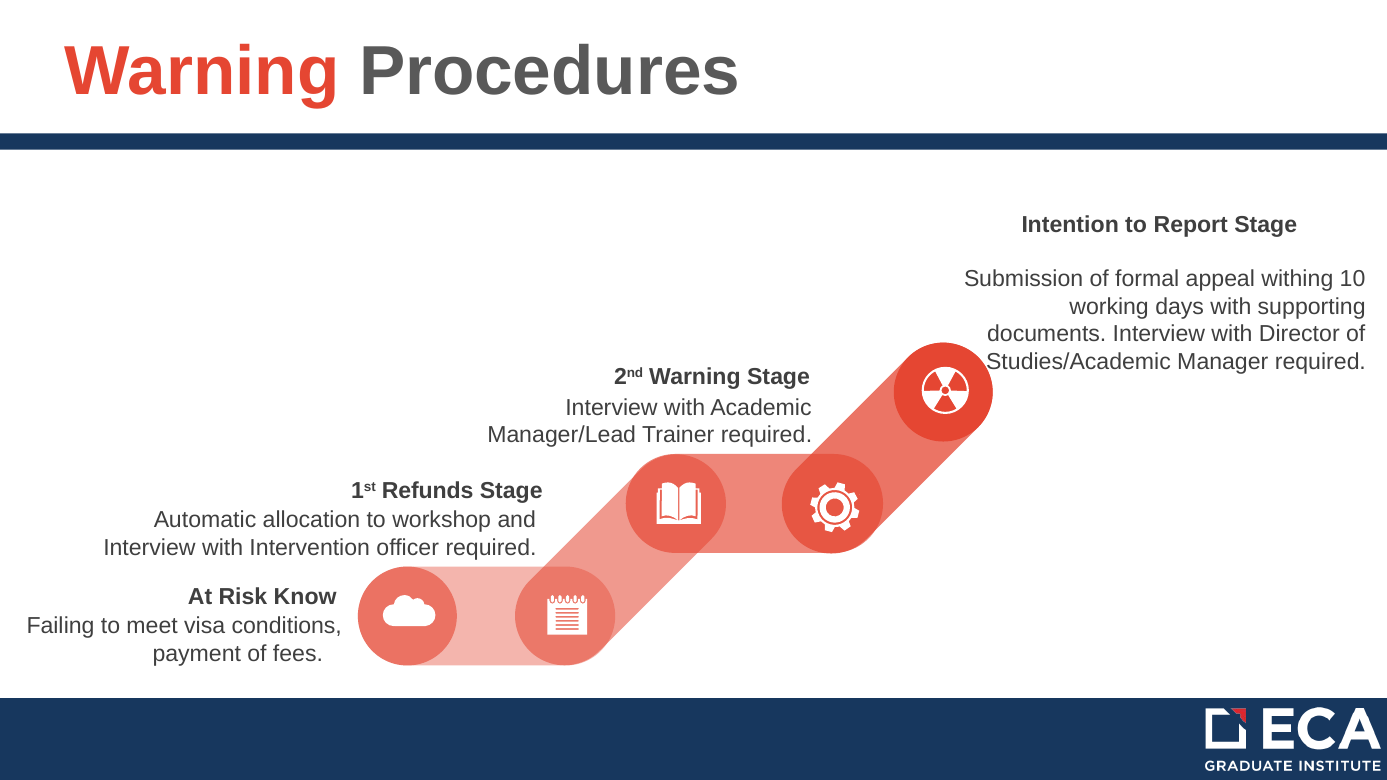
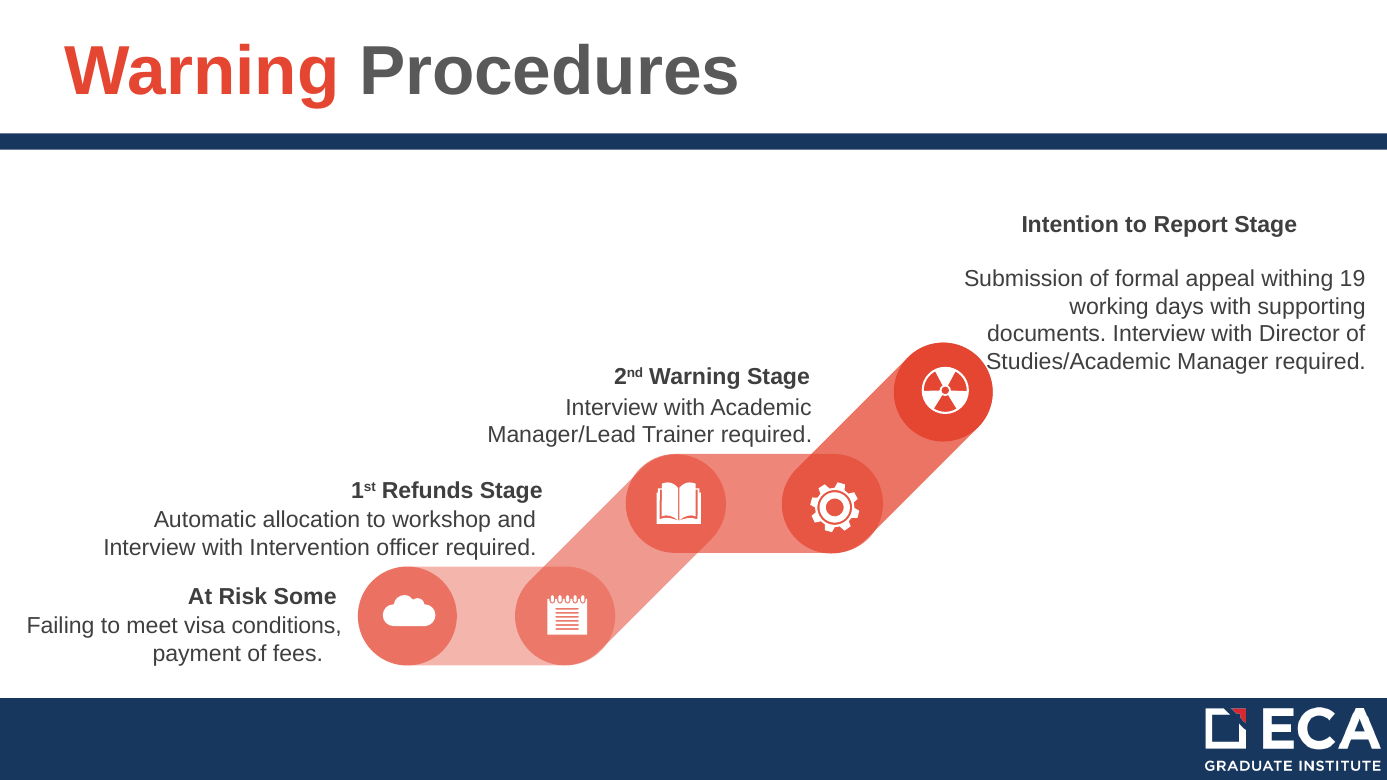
10: 10 -> 19 (1353, 279)
Know: Know -> Some (305, 597)
